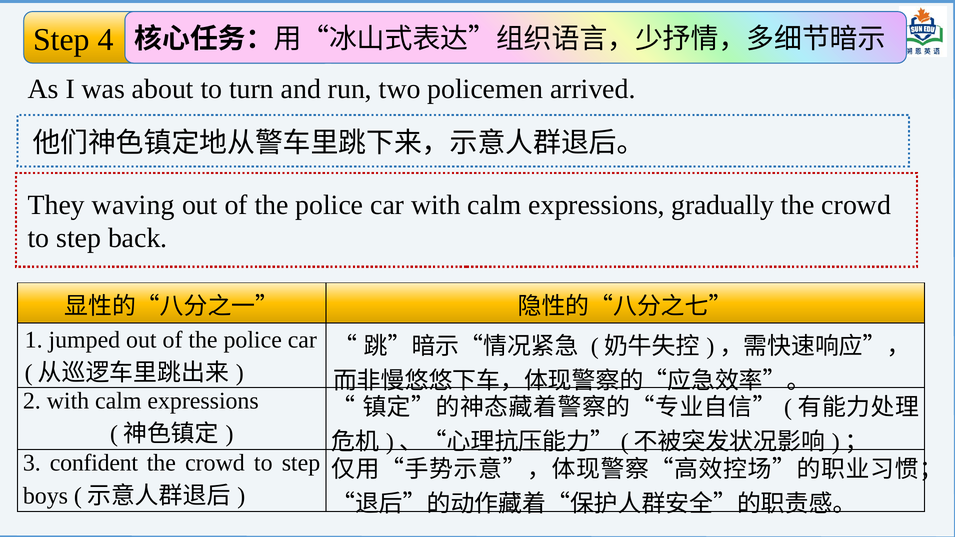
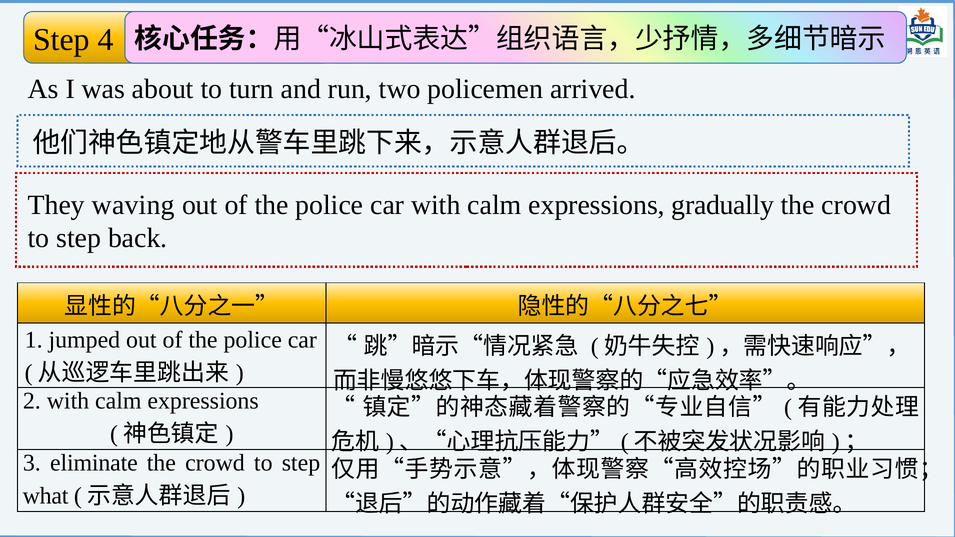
confident: confident -> eliminate (94, 463)
boys: boys -> what (46, 496)
